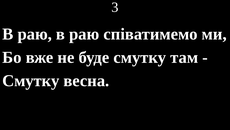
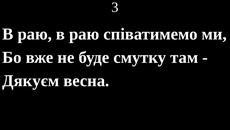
Смутку: Смутку -> Дякуєм (31, 80)
